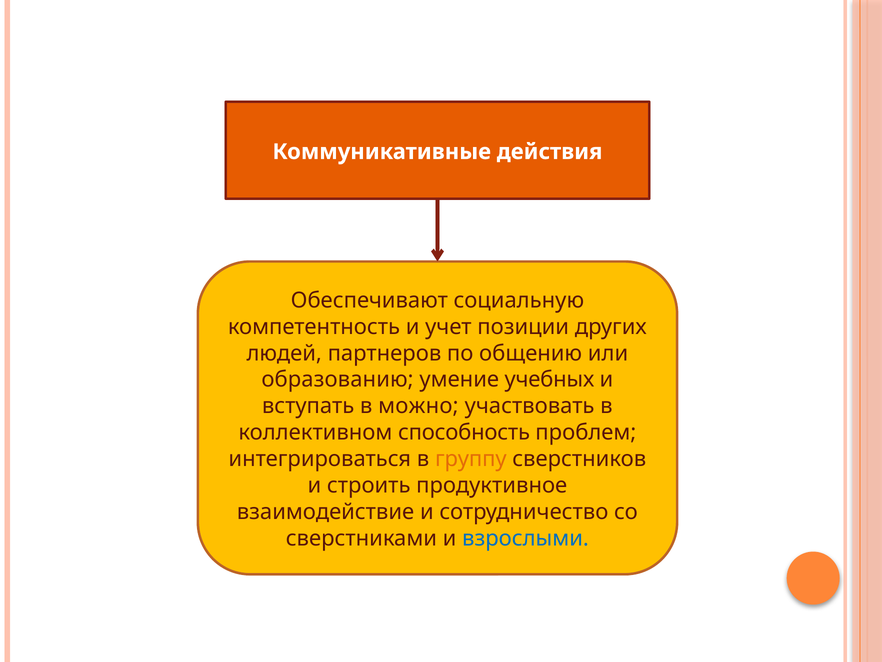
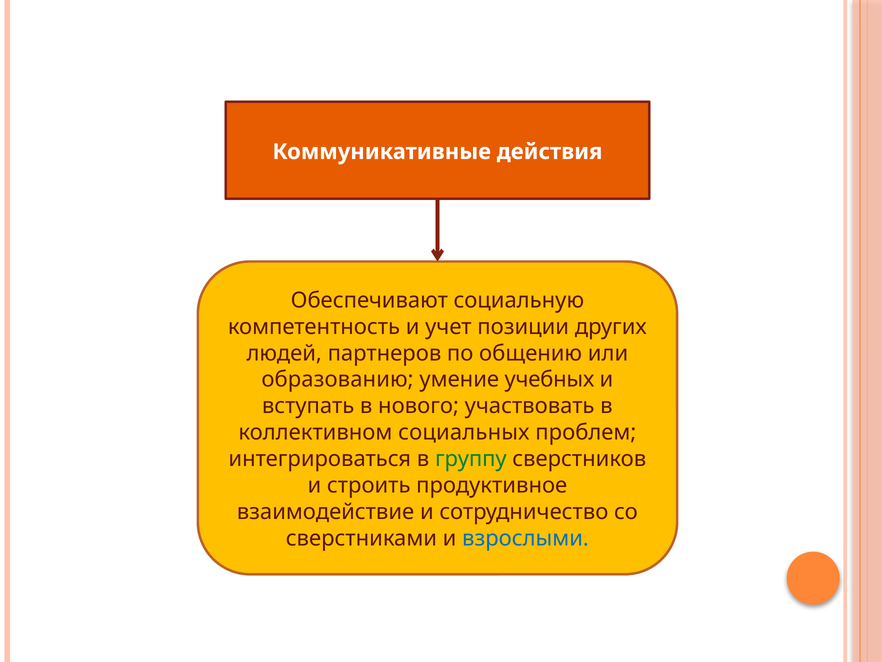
можно: можно -> нового (419, 406)
способность: способность -> социальных (464, 432)
группу colour: orange -> green (471, 459)
